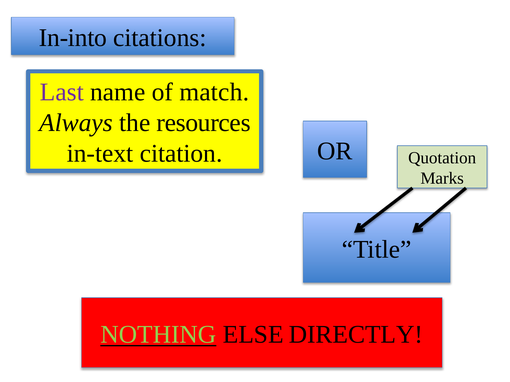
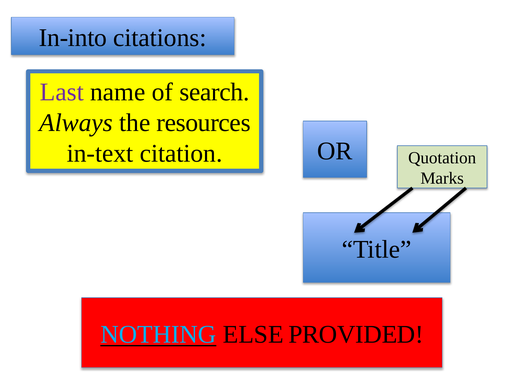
match: match -> search (214, 92)
NOTHING colour: light green -> light blue (158, 335)
DIRECTLY: DIRECTLY -> PROVIDED (356, 335)
